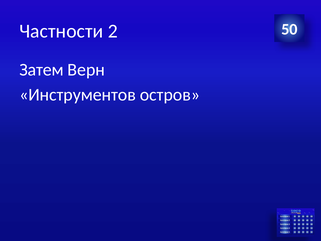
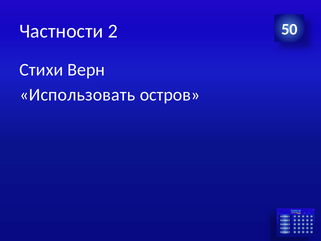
Затем: Затем -> Стихи (41, 70)
Инструментов: Инструментов -> Использовать (77, 95)
